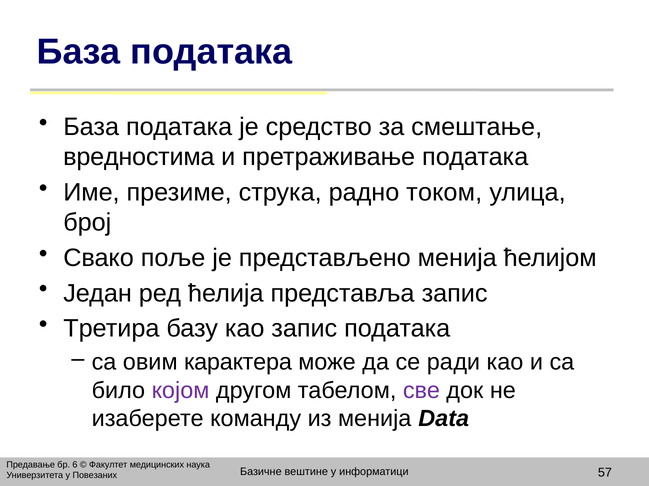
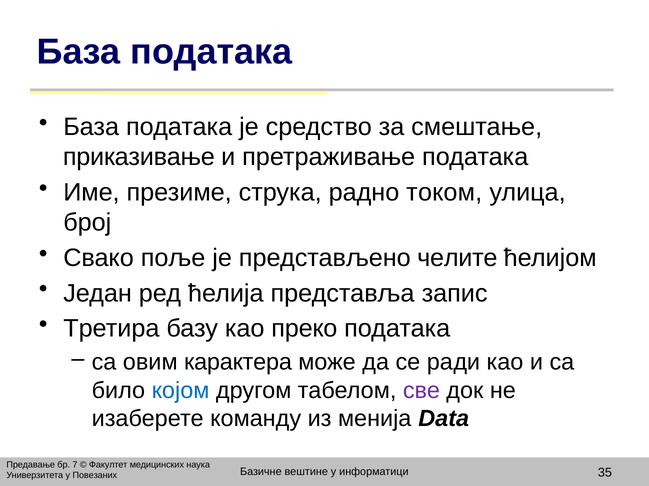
вредностима: вредностима -> приказивање (139, 157)
представљено менија: менија -> челите (457, 258)
као запис: запис -> преко (304, 329)
којом colour: purple -> blue (181, 391)
6: 6 -> 7 (75, 465)
57: 57 -> 35 (605, 473)
